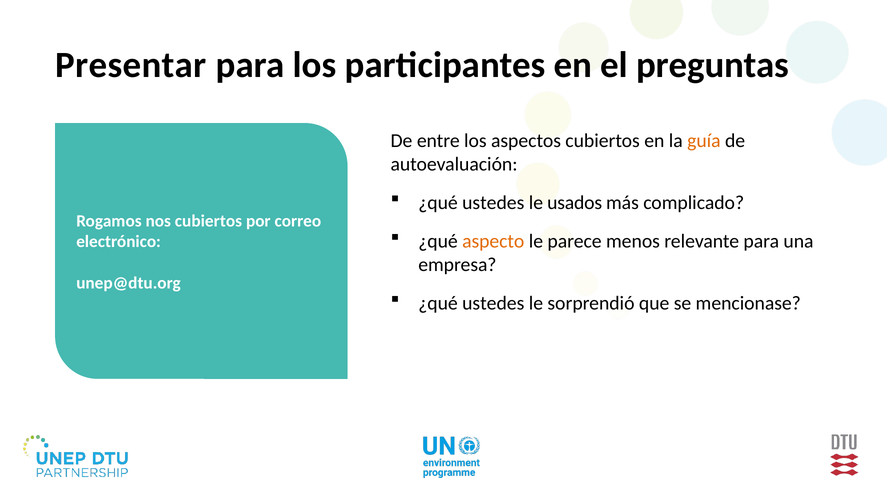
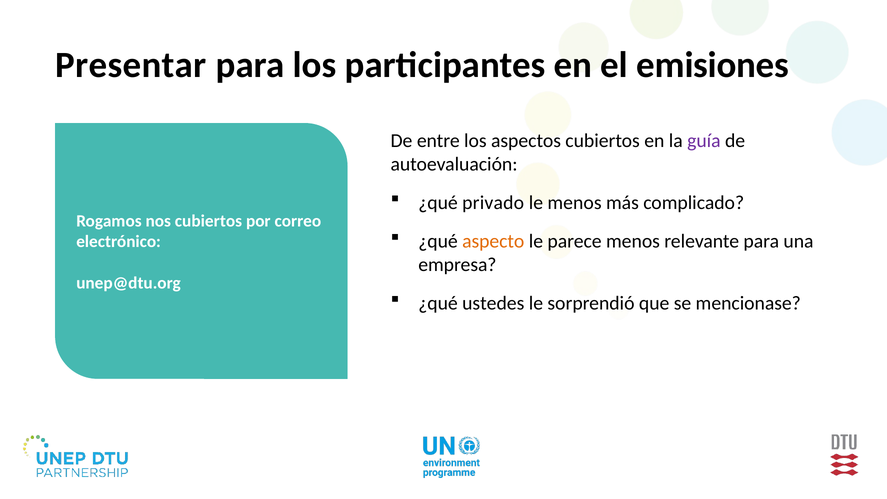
preguntas: preguntas -> emisiones (713, 65)
guía colour: orange -> purple (704, 141)
ustedes: ustedes -> privado (493, 203)
le usados: usados -> menos (575, 203)
